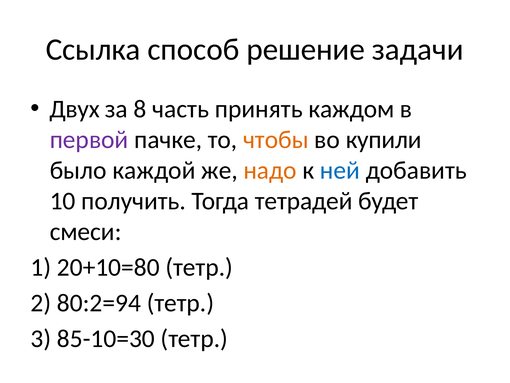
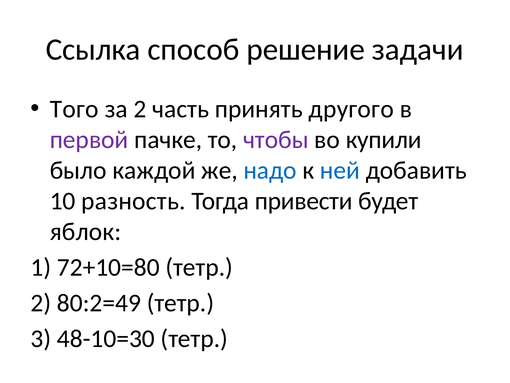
Двух: Двух -> Того (74, 109)
за 8: 8 -> 2 (140, 109)
каждом: каждом -> другого (351, 109)
чтобы colour: orange -> purple (276, 139)
надо colour: orange -> blue (270, 170)
получить: получить -> разность (133, 201)
тетрадей: тетрадей -> привести (304, 201)
смеси: смеси -> яблок (86, 231)
20+10=80: 20+10=80 -> 72+10=80 (108, 267)
80:2=94: 80:2=94 -> 80:2=49 (99, 303)
85-10=30: 85-10=30 -> 48-10=30 (106, 338)
